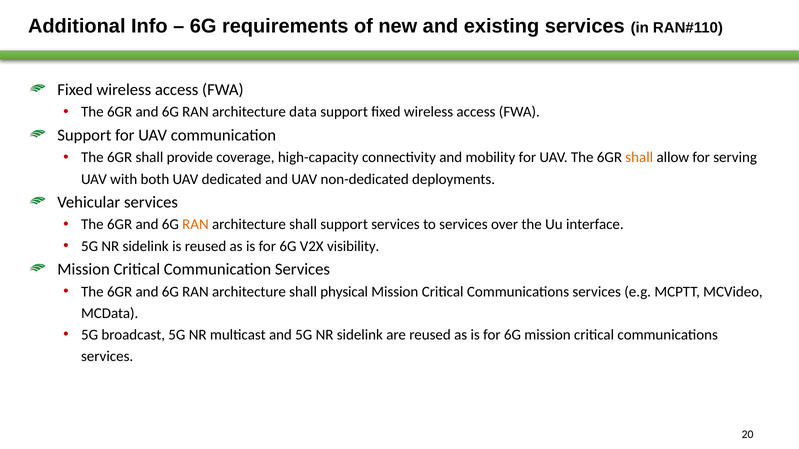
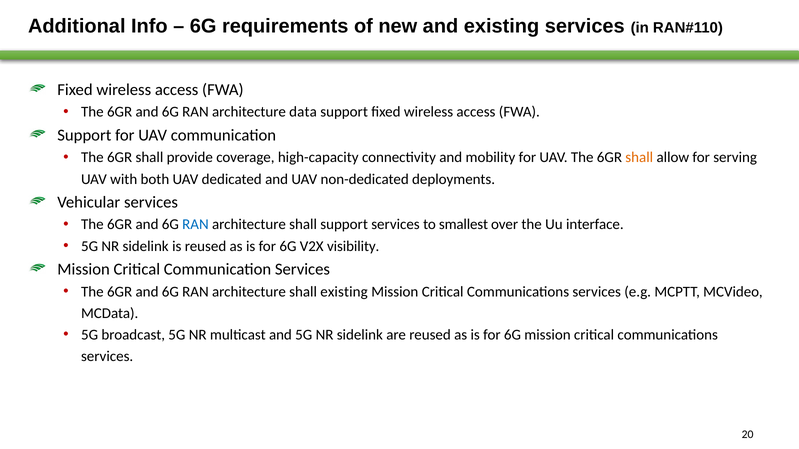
RAN colour: orange -> blue (195, 225)
to services: services -> smallest (463, 225)
shall physical: physical -> existing (344, 292)
